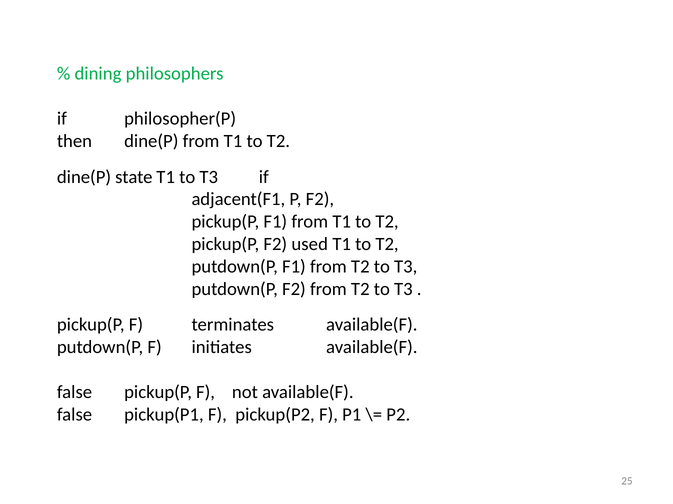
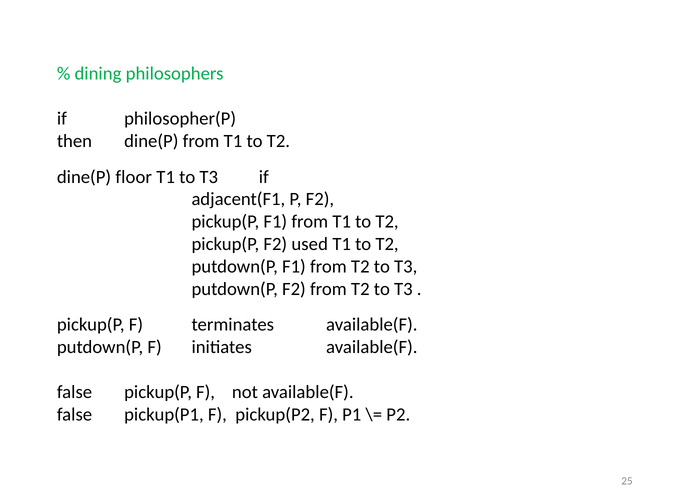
state: state -> floor (134, 177)
